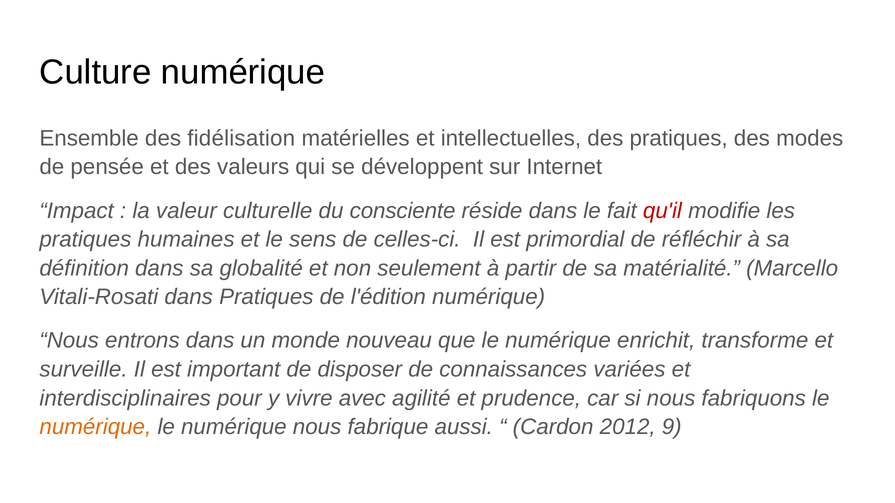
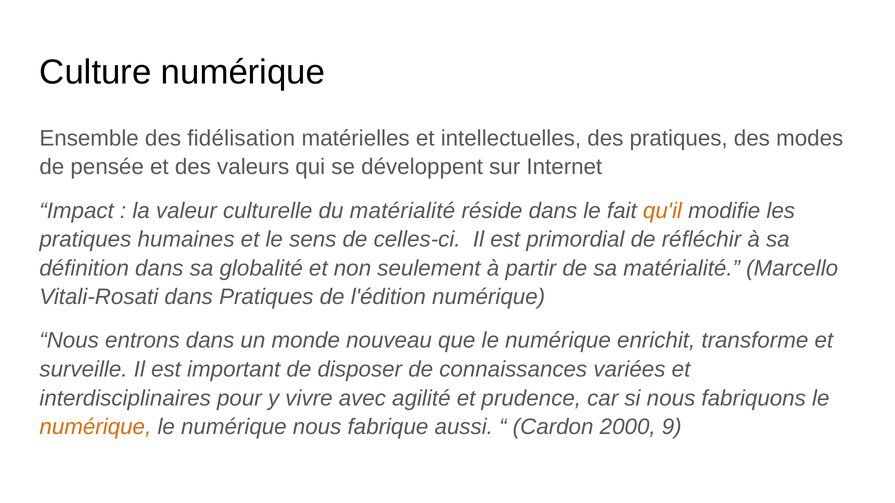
du consciente: consciente -> matérialité (402, 211)
qu'il colour: red -> orange (662, 211)
2012: 2012 -> 2000 (628, 427)
